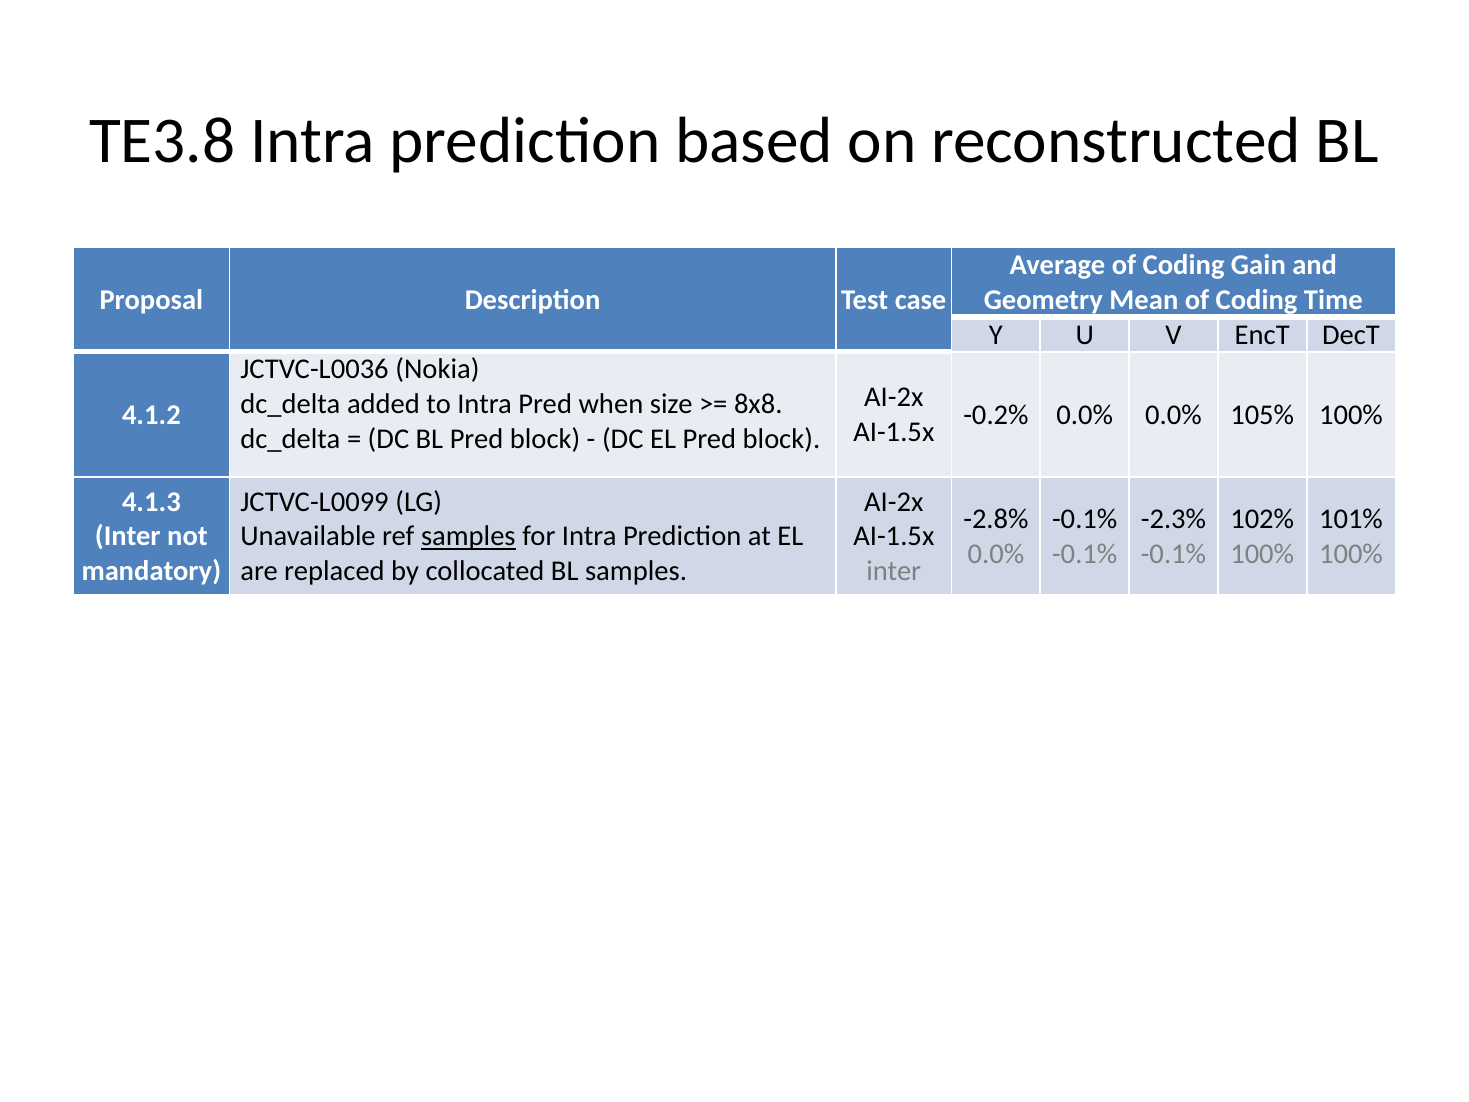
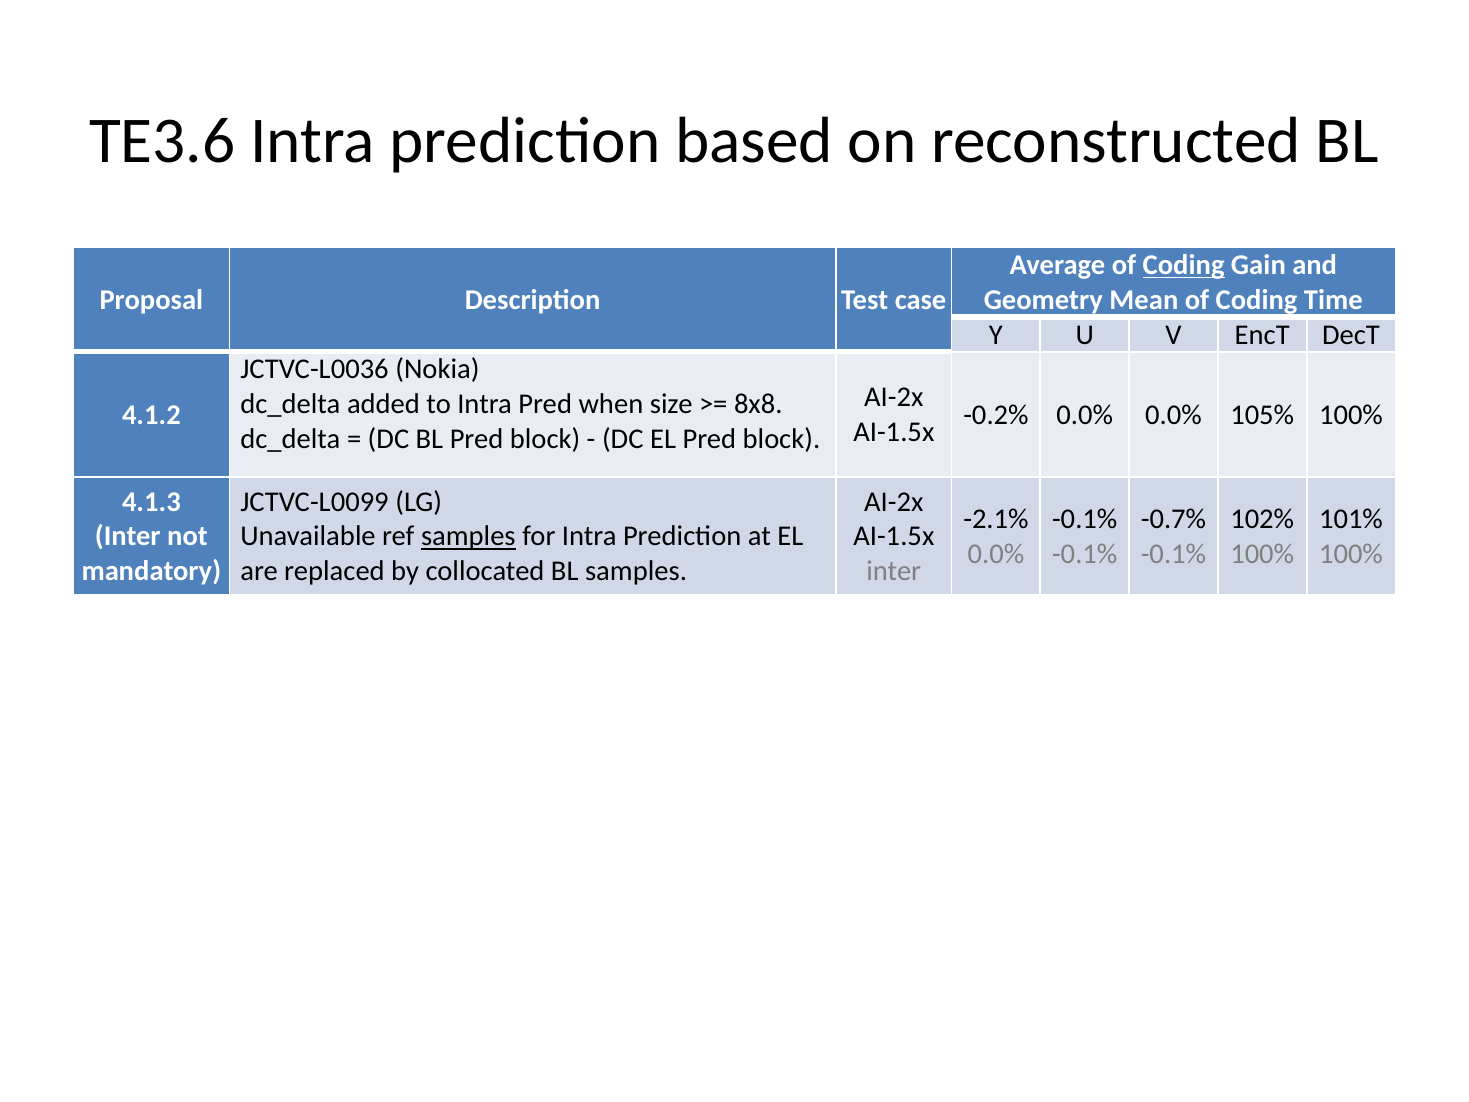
TE3.8: TE3.8 -> TE3.6 (162, 141)
Coding underline: none -> present (1184, 265)
-2.8%: -2.8% -> -2.1% (996, 519)
-2.3%: -2.3% -> -0.7% (1173, 519)
